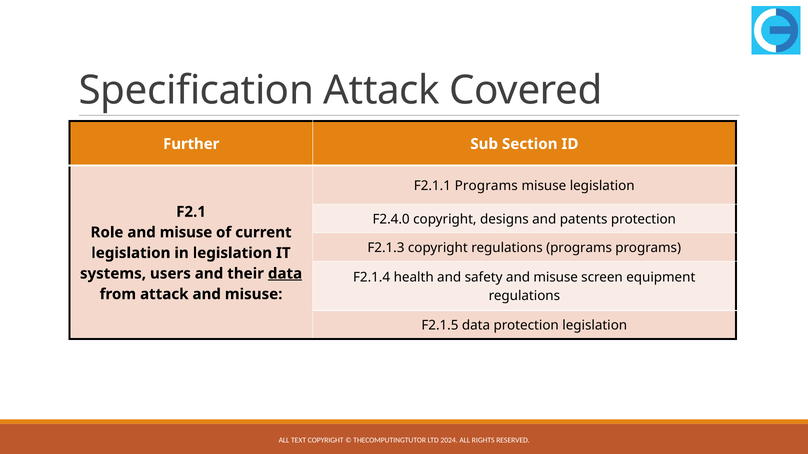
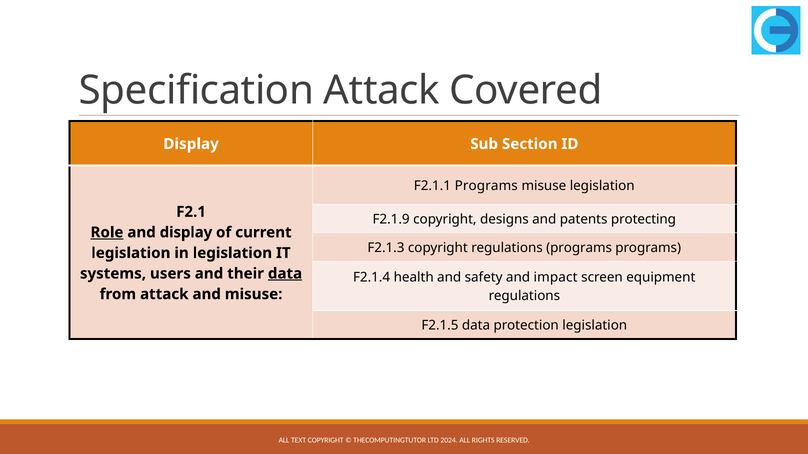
Further: Further -> Display (191, 144)
F2.4.0: F2.4.0 -> F2.1.9 (391, 220)
patents protection: protection -> protecting (643, 220)
Role underline: none -> present (107, 233)
misuse: misuse -> display (186, 233)
safety and misuse: misuse -> impact (556, 278)
